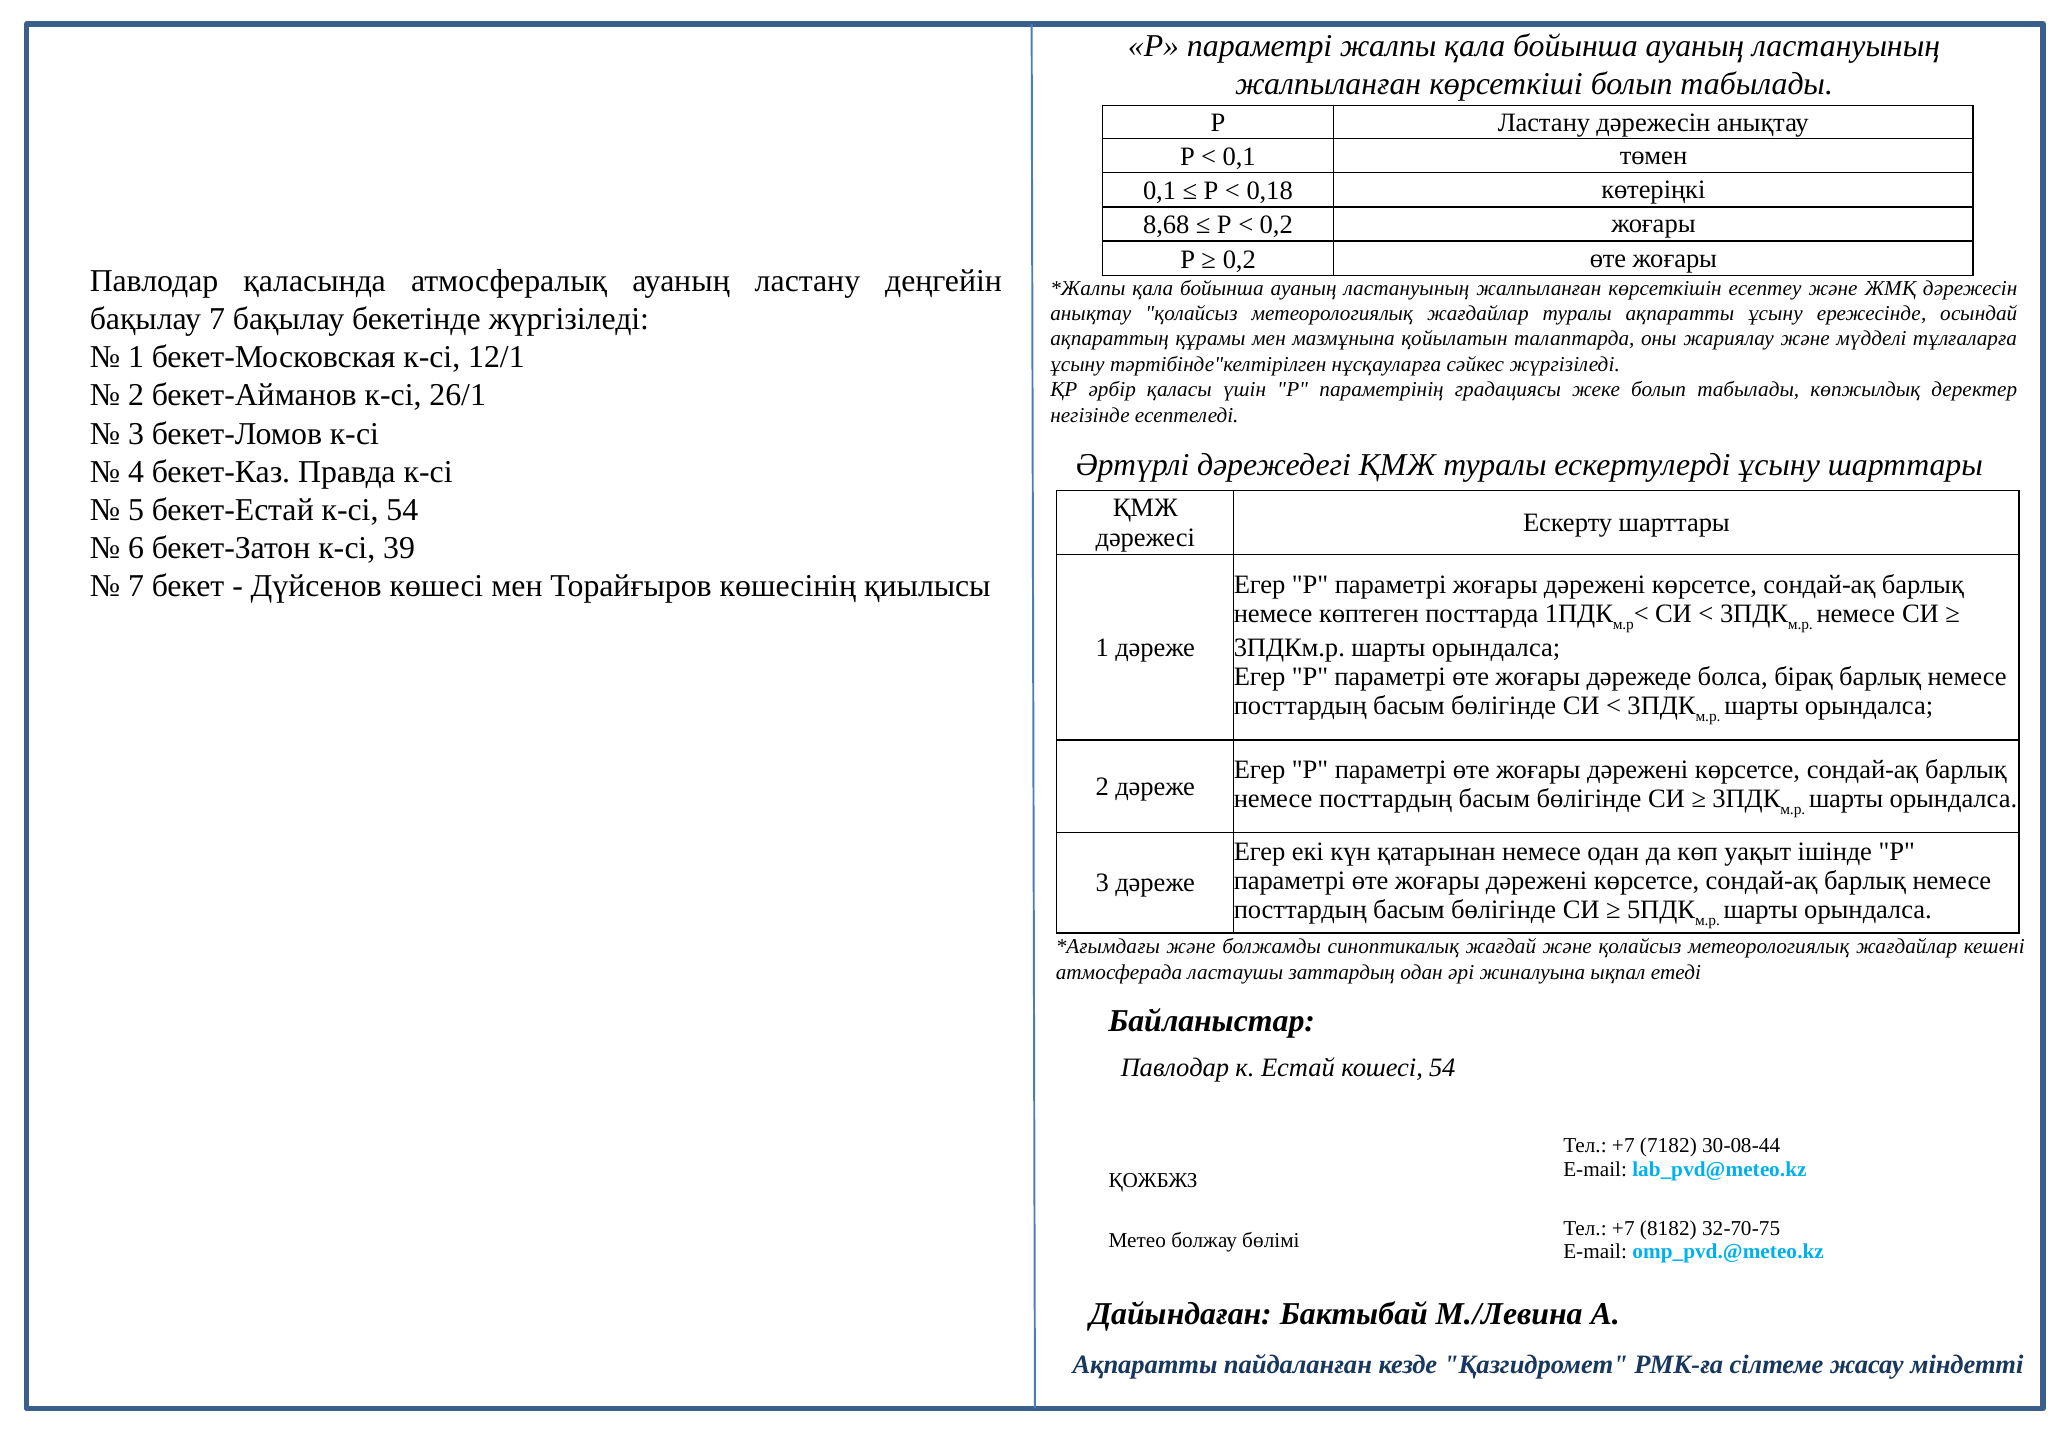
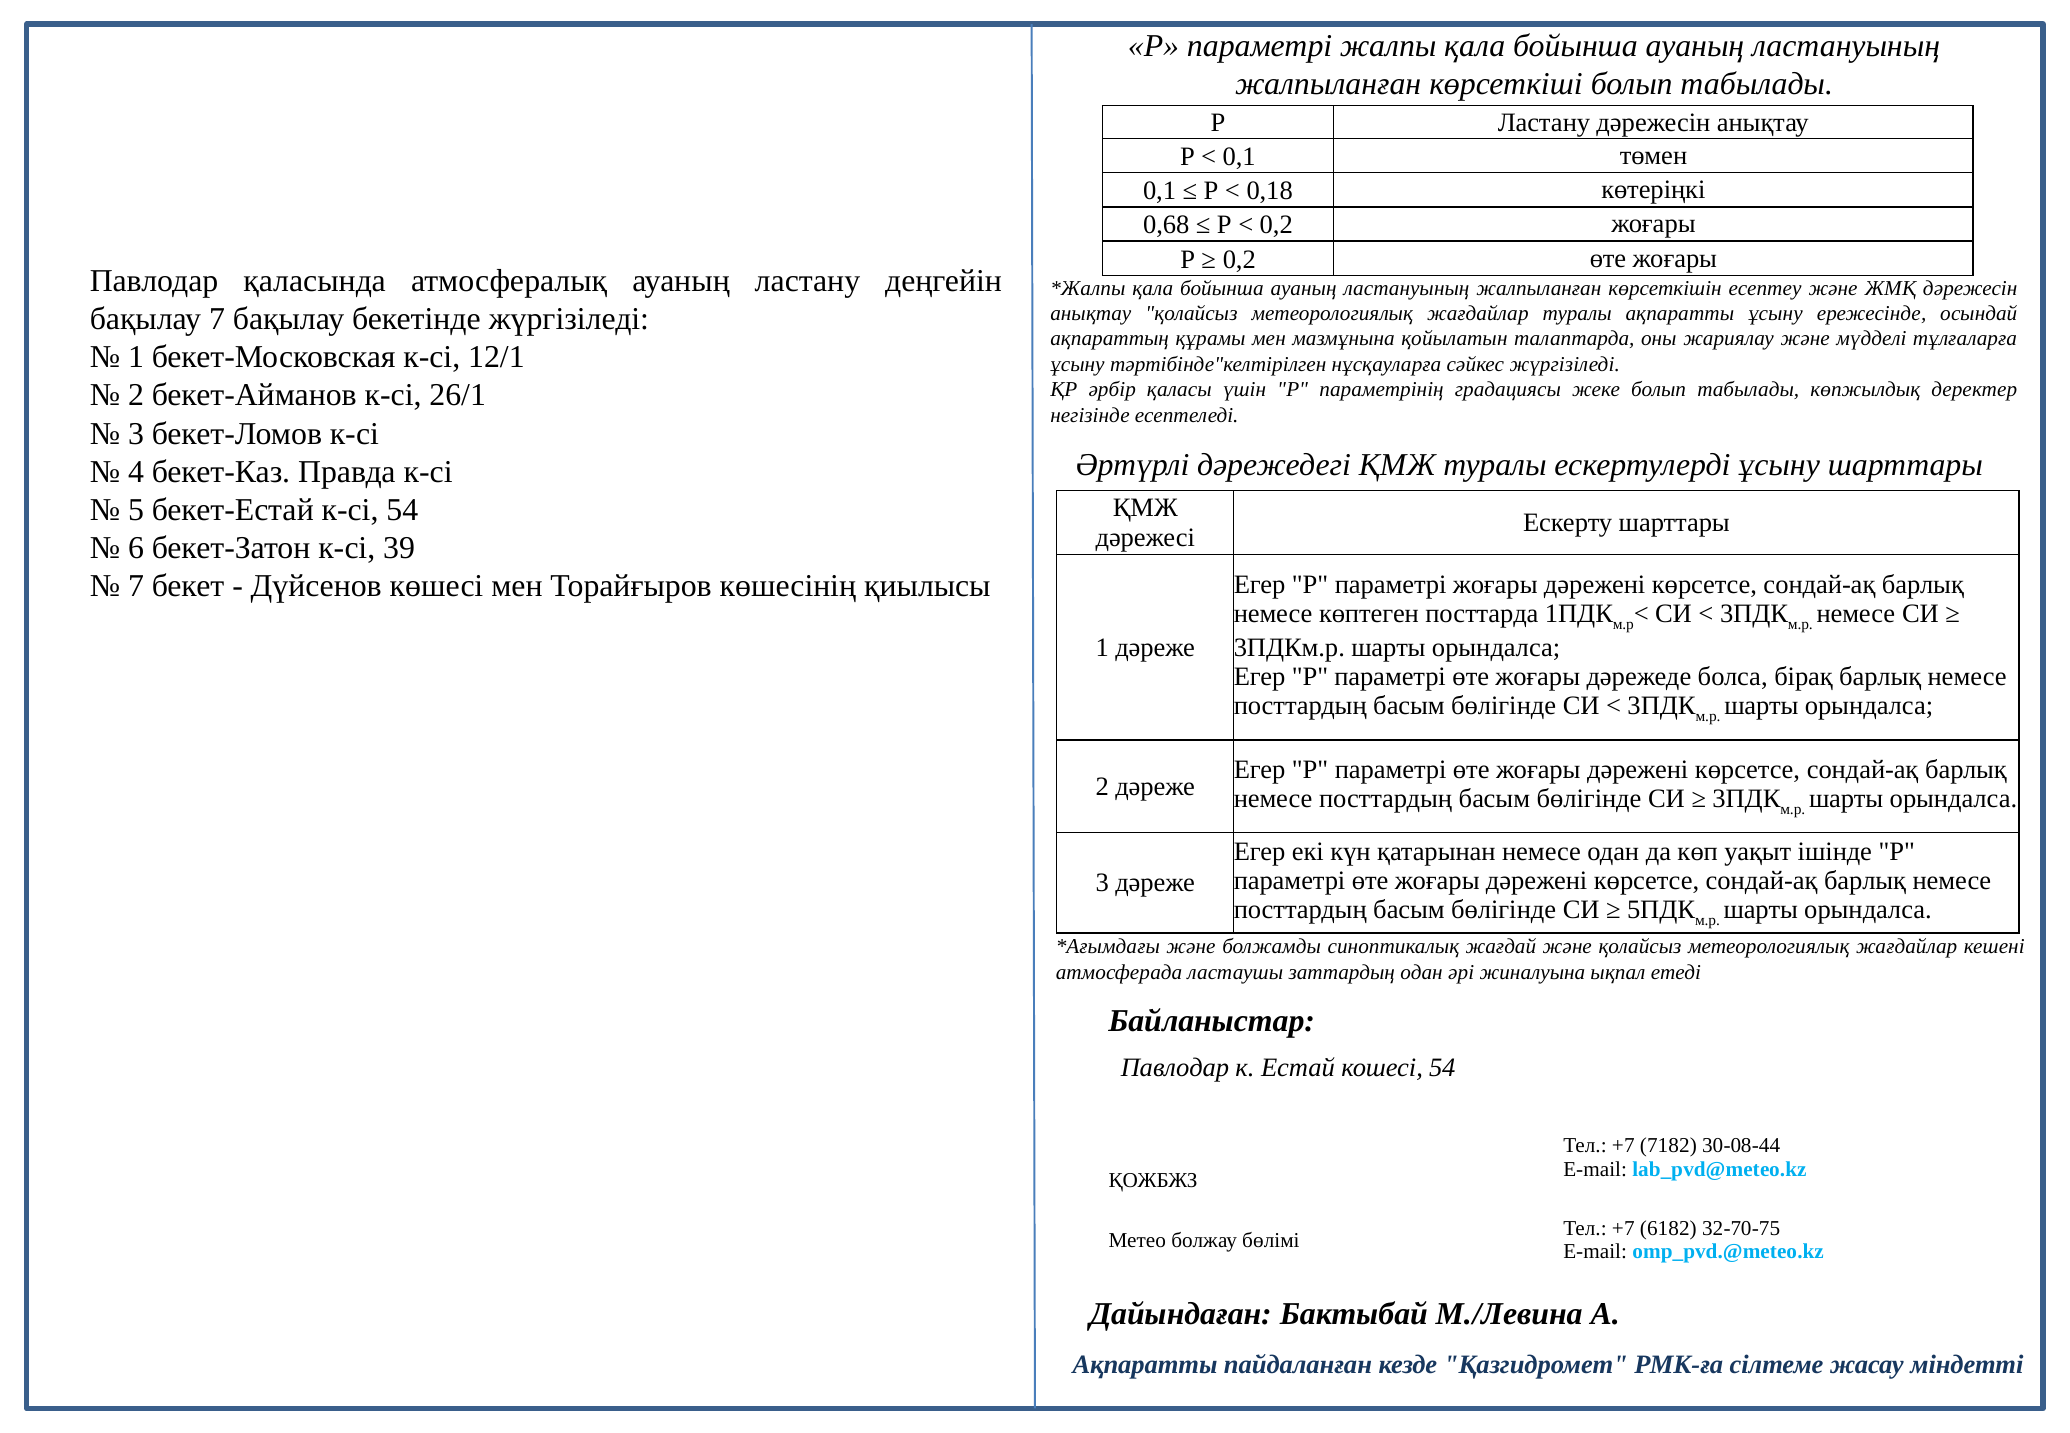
8,68: 8,68 -> 0,68 (1166, 225)
8182: 8182 -> 6182 (1668, 1228)
